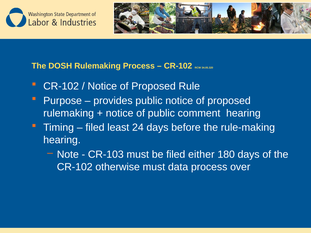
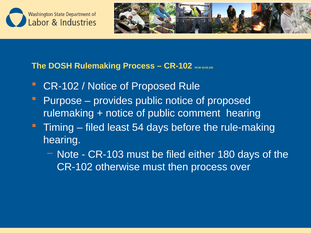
24: 24 -> 54 (138, 128)
data: data -> then (178, 167)
